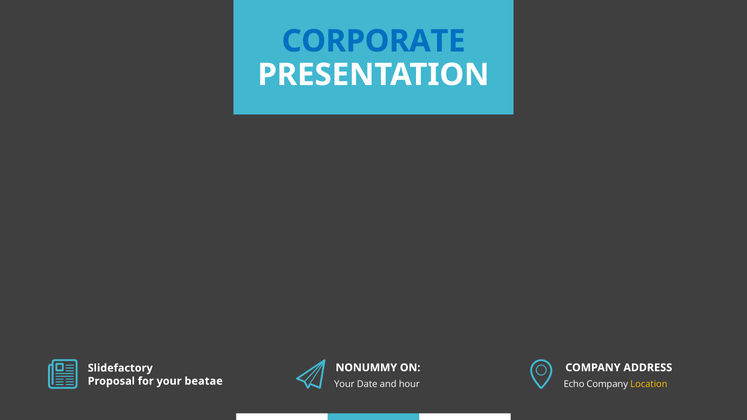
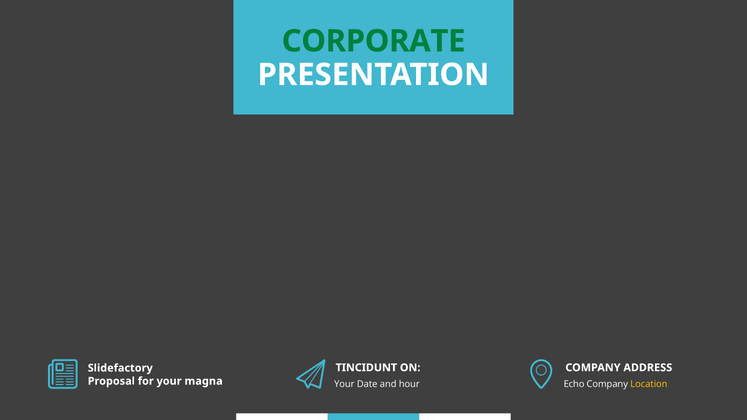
CORPORATE colour: blue -> green (374, 41)
NONUMMY: NONUMMY -> TINCIDUNT (366, 368)
beatae: beatae -> magna (204, 381)
